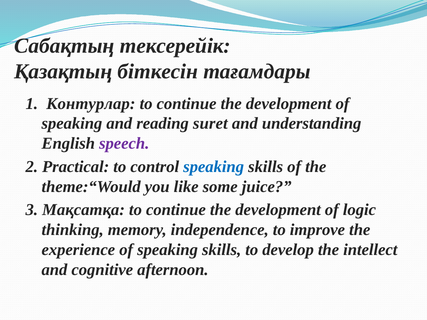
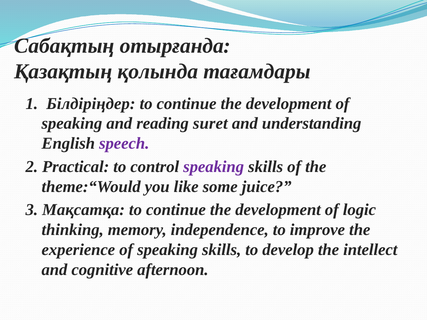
тексерейік: тексерейік -> отырғанда (175, 46)
біткесін: біткесін -> қолында (158, 71)
Контурлар: Контурлар -> Білдіріңдер (91, 104)
speaking colour: blue -> purple (214, 167)
